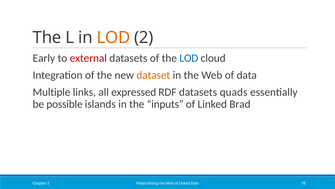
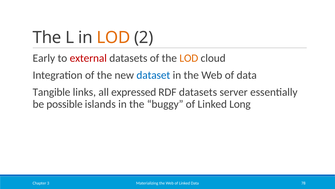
LOD colour: blue -> orange (189, 58)
dataset colour: orange -> blue (153, 75)
Multiple: Multiple -> Tangible (52, 92)
quads: quads -> server (234, 92)
inputs: inputs -> buggy (165, 104)
Brad: Brad -> Long (240, 104)
